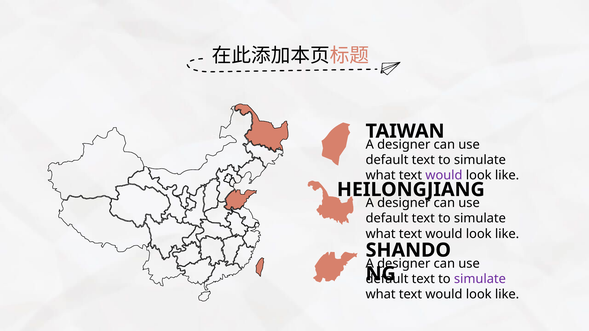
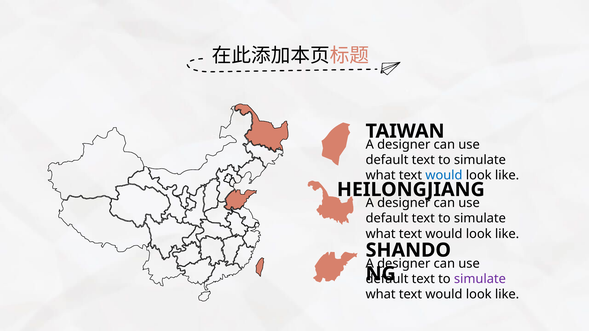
would colour: purple -> blue (444, 176)
